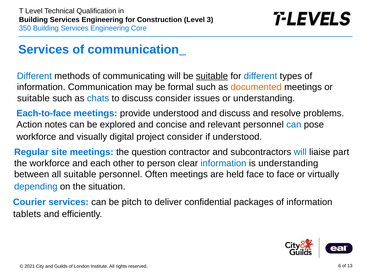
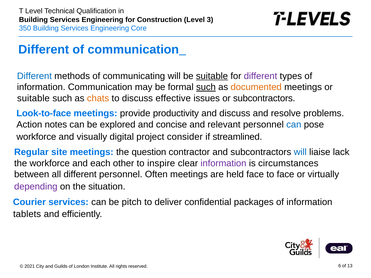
Services: Services -> Different (44, 50)
different colour: blue -> purple (261, 76)
such underline: none -> present (206, 87)
chats colour: blue -> orange (98, 98)
discuss consider: consider -> effective (173, 98)
or understanding: understanding -> subcontractors (264, 98)
Each-to-face: Each-to-face -> Look-to-face (44, 114)
provide understood: understood -> productivity (176, 114)
if understood: understood -> streamlined (237, 137)
part: part -> lack (341, 152)
person: person -> inspire (161, 163)
information colour: blue -> purple (223, 163)
is understanding: understanding -> circumstances (288, 163)
all suitable: suitable -> different (80, 175)
depending colour: blue -> purple (36, 187)
